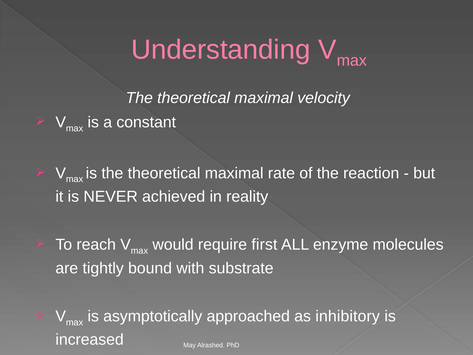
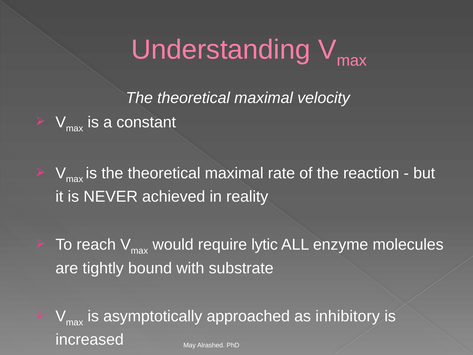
first: first -> lytic (265, 245)
